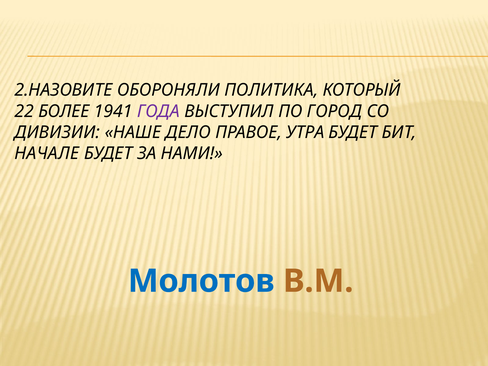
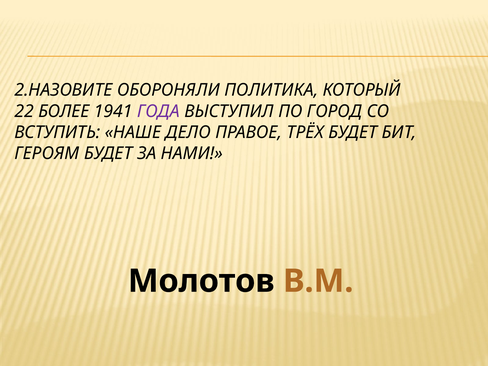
ДИВИЗИИ: ДИВИЗИИ -> ВСТУПИТЬ (57, 132)
УТРА: УТРА -> ТРЁХ (305, 132)
НАЧАЛЕ: НАЧАЛЕ -> ГЕРОЯМ (47, 153)
Молотов colour: blue -> black (201, 281)
